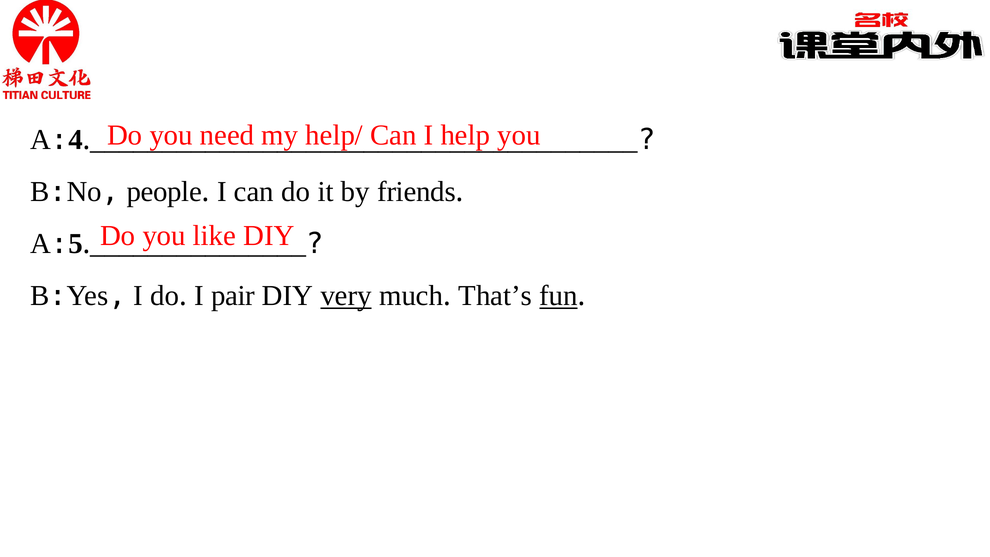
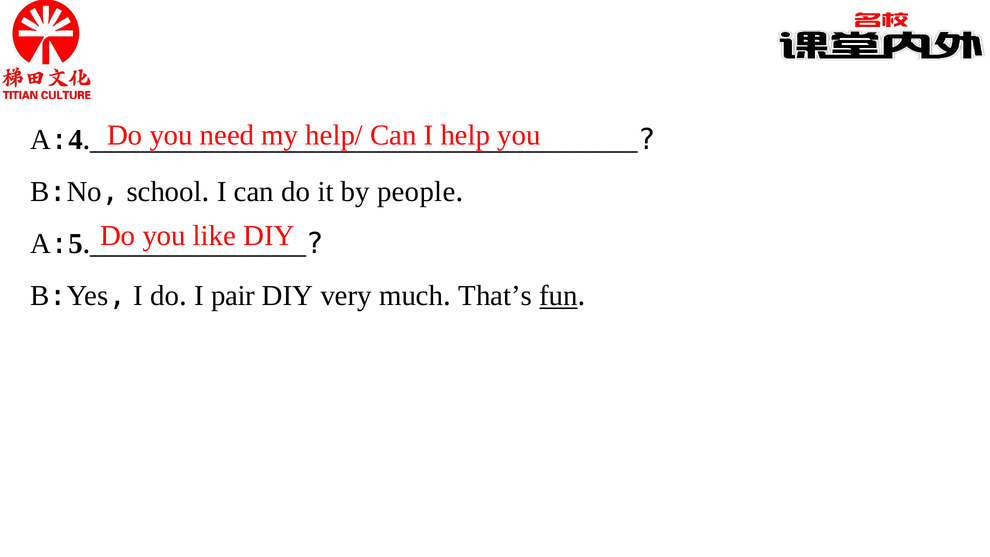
people: people -> school (164, 192)
friends: friends -> people (416, 192)
very underline: present -> none (346, 296)
